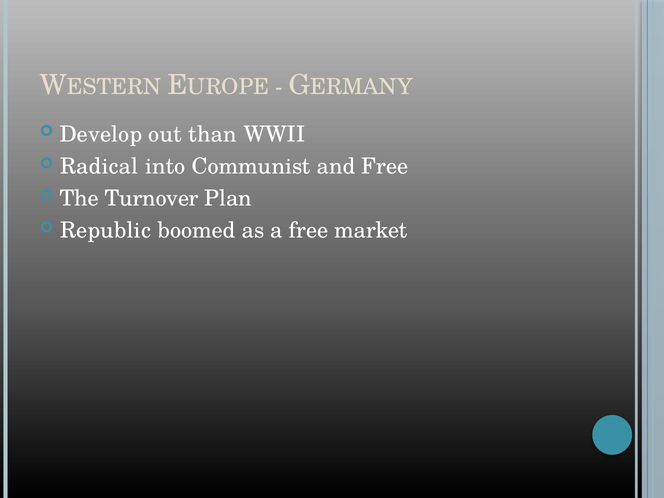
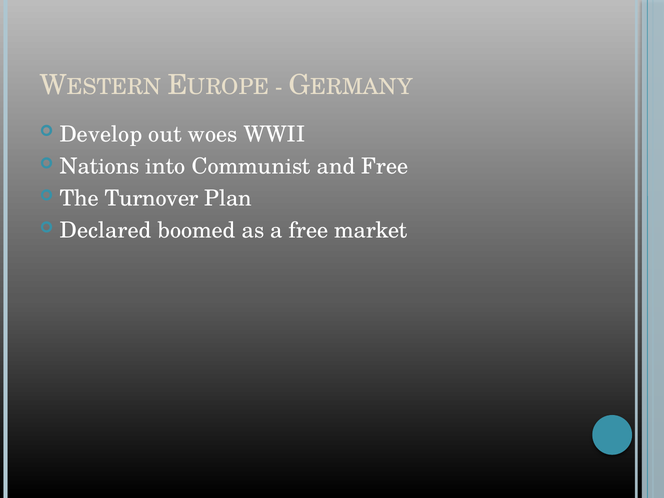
than: than -> woes (213, 134)
Radical: Radical -> Nations (99, 166)
Republic: Republic -> Declared (106, 231)
